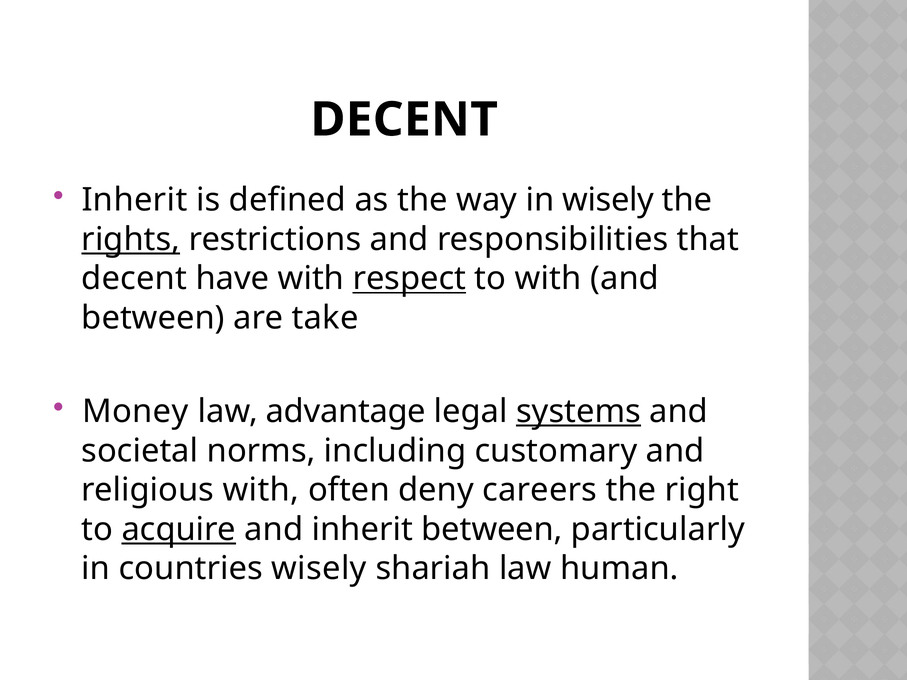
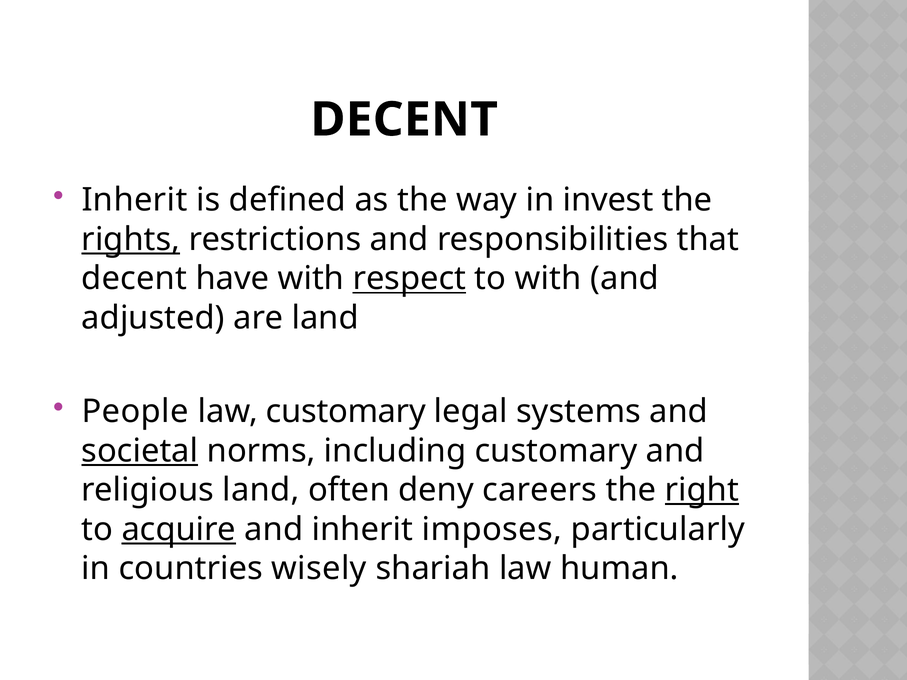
in wisely: wisely -> invest (608, 200)
between: between -> adjusted (153, 318)
are take: take -> land (325, 318)
Money: Money -> People (135, 412)
law advantage: advantage -> customary (346, 412)
systems underline: present -> none (579, 412)
societal underline: none -> present (140, 451)
religious with: with -> land (261, 490)
right underline: none -> present (702, 490)
inherit between: between -> imposes (492, 530)
